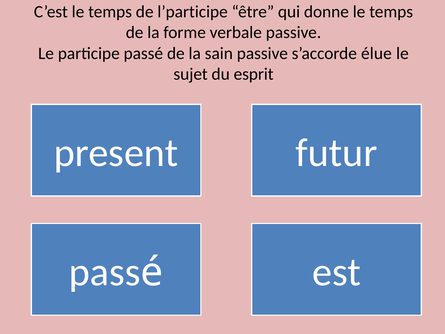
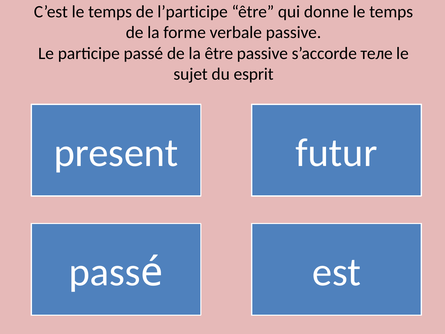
la sain: sain -> être (219, 53)
élue: élue -> теле (377, 53)
